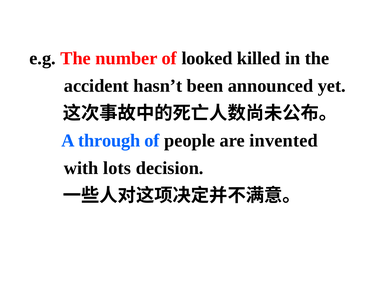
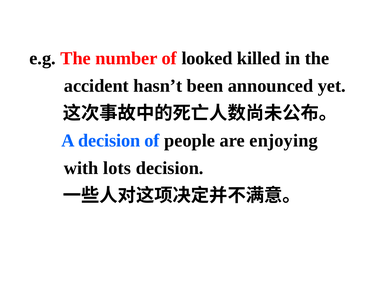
A through: through -> decision (109, 141)
invented: invented -> enjoying (284, 141)
